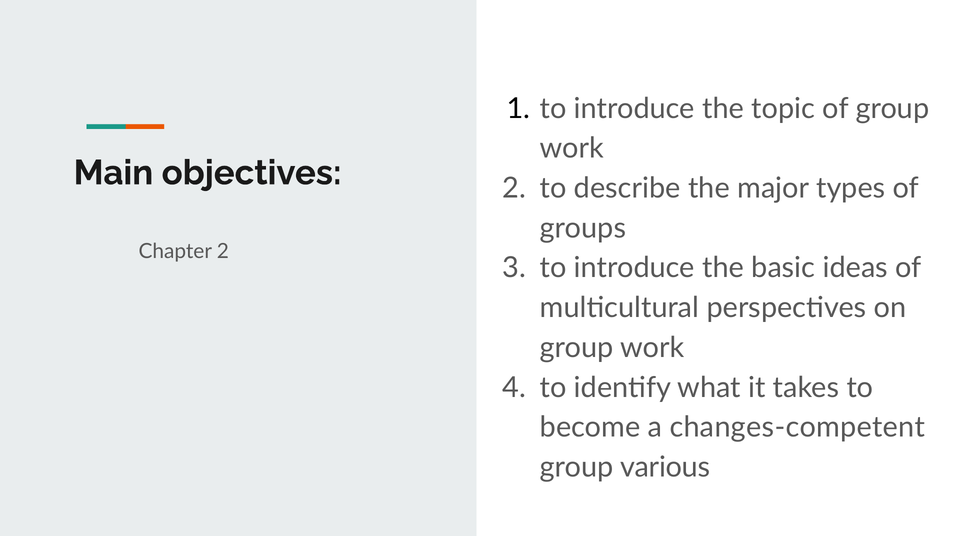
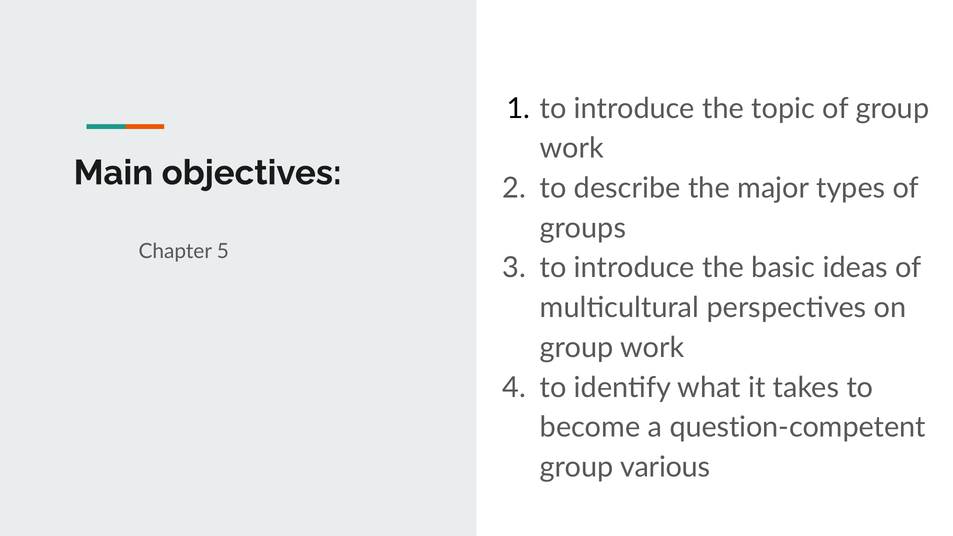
Chapter 2: 2 -> 5 (223, 251)
changes-competent: changes-competent -> question-competent (798, 427)
